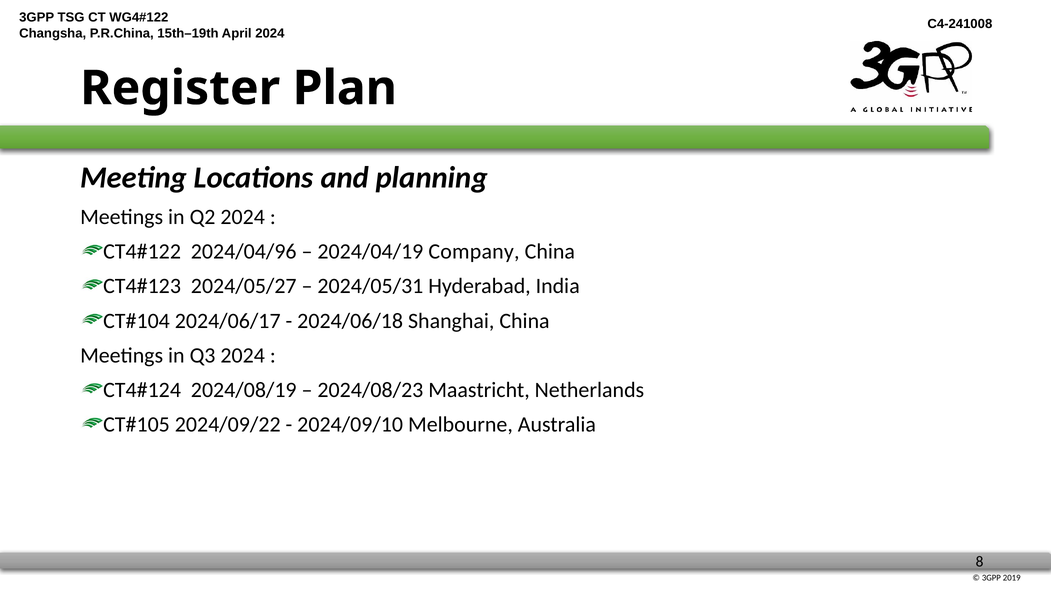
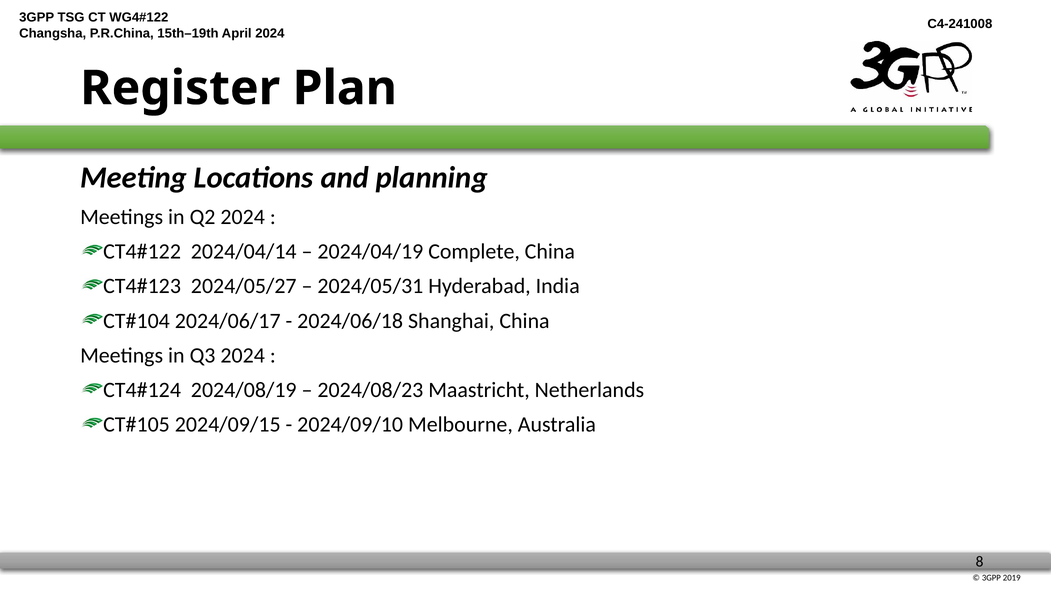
2024/04/96: 2024/04/96 -> 2024/04/14 (244, 252)
Company: Company -> Complete (474, 252)
2024/09/22: 2024/09/22 -> 2024/09/15 (228, 425)
